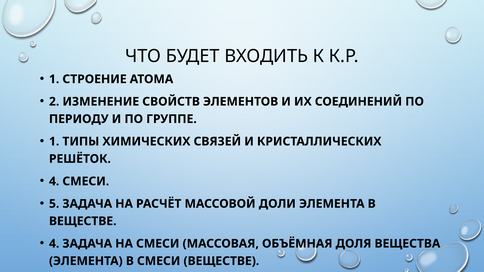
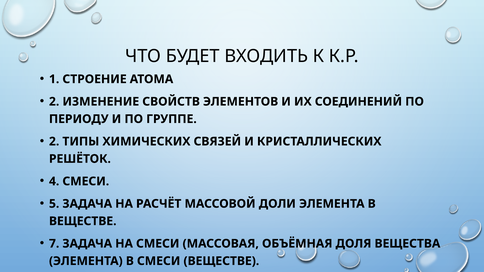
1: 1 -> 2 (54, 142)
4: 4 -> 7 (54, 244)
